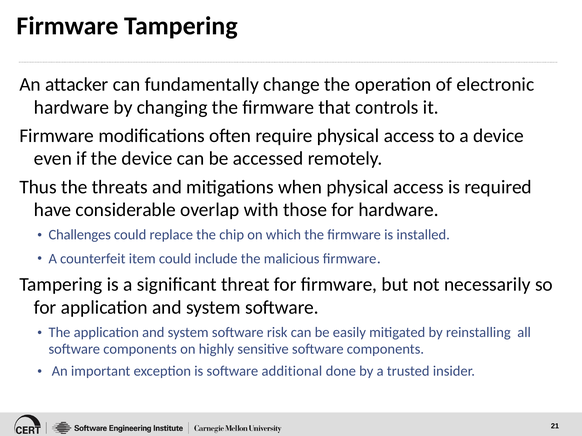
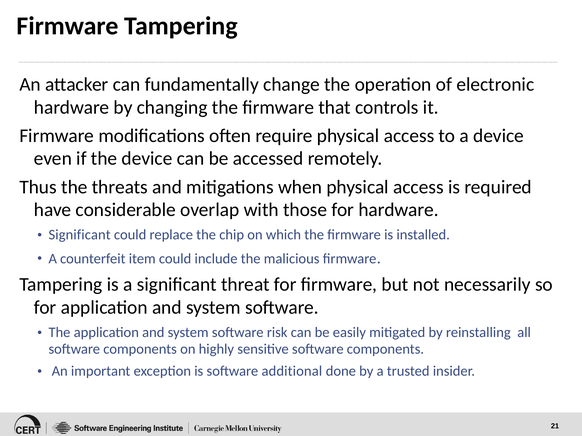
Challenges: Challenges -> Significant (80, 235)
